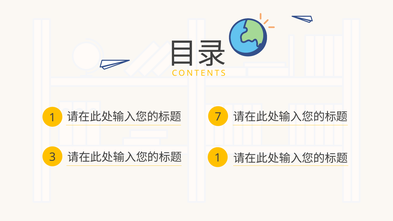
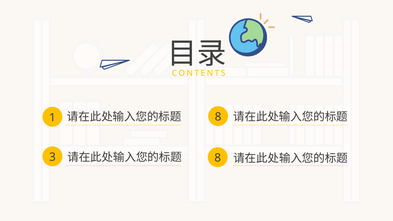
1 7: 7 -> 8 (218, 117)
3 1: 1 -> 8 (218, 158)
